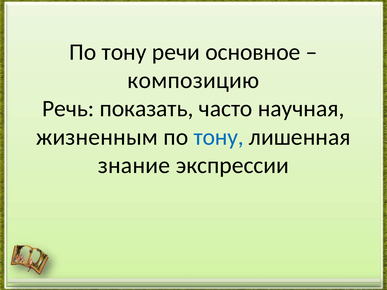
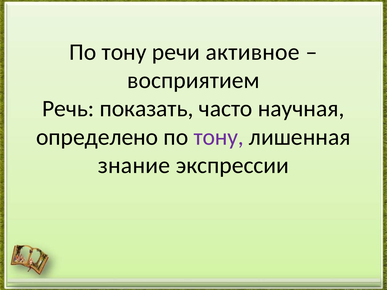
основное: основное -> активное (253, 52)
композицию: композицию -> восприятием (193, 80)
жизненным: жизненным -> определено (97, 137)
тону colour: blue -> purple (219, 137)
